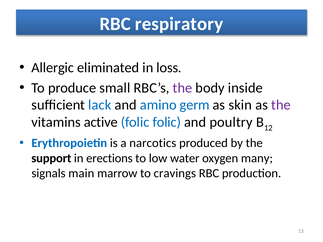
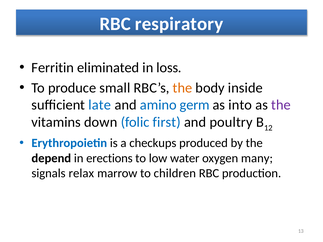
Allergic: Allergic -> Ferritin (53, 68)
the colour: purple -> orange (182, 88)
lack: lack -> late (100, 105)
skin: skin -> into (240, 105)
active: active -> down (101, 122)
folic folic: folic -> first (167, 122)
narcotics: narcotics -> checkups (153, 143)
support: support -> depend (51, 158)
main: main -> relax (81, 173)
cravings: cravings -> children (175, 173)
